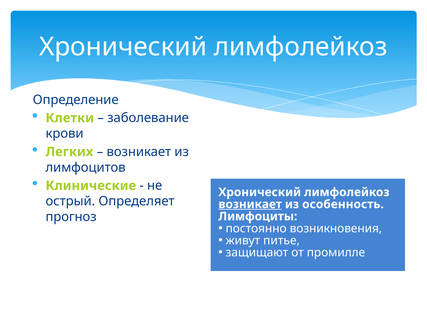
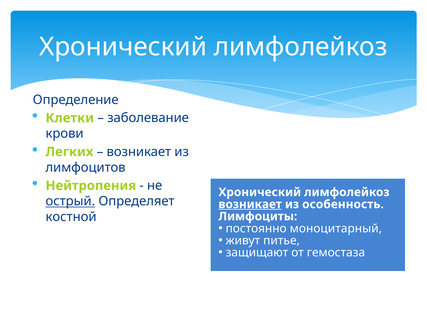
Клинические: Клинические -> Нейтропения (91, 186)
острый underline: none -> present (70, 201)
прогноз: прогноз -> костной (71, 217)
возникновения: возникновения -> моноцитарный (336, 229)
промилле: промилле -> гемостаза (336, 253)
